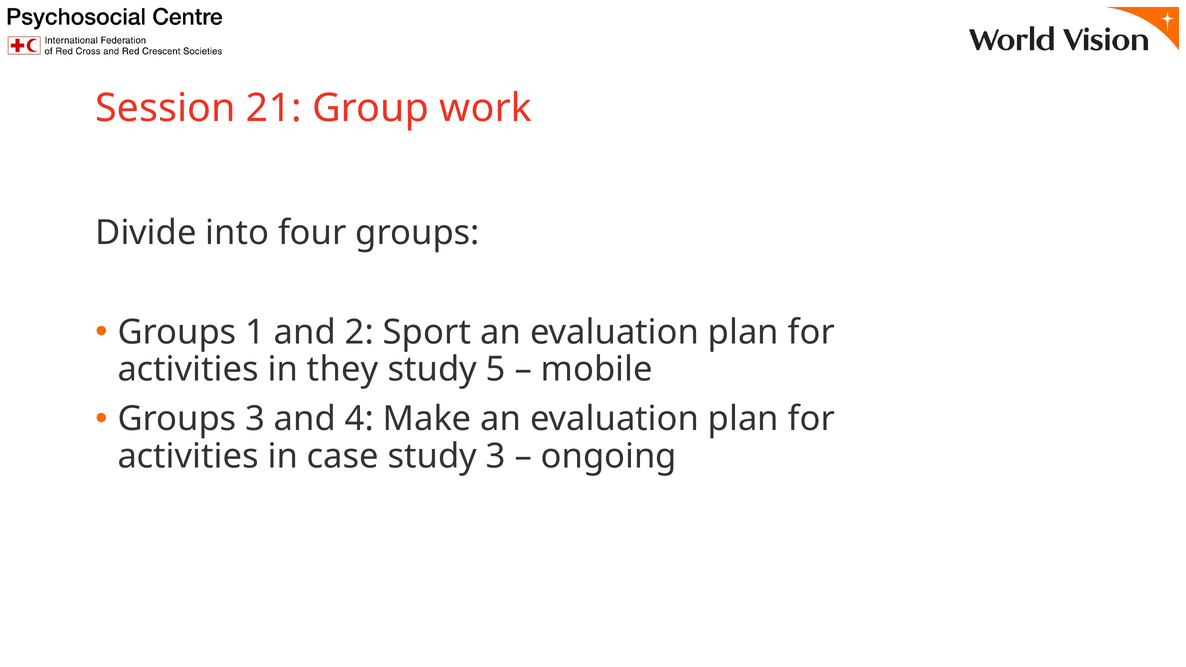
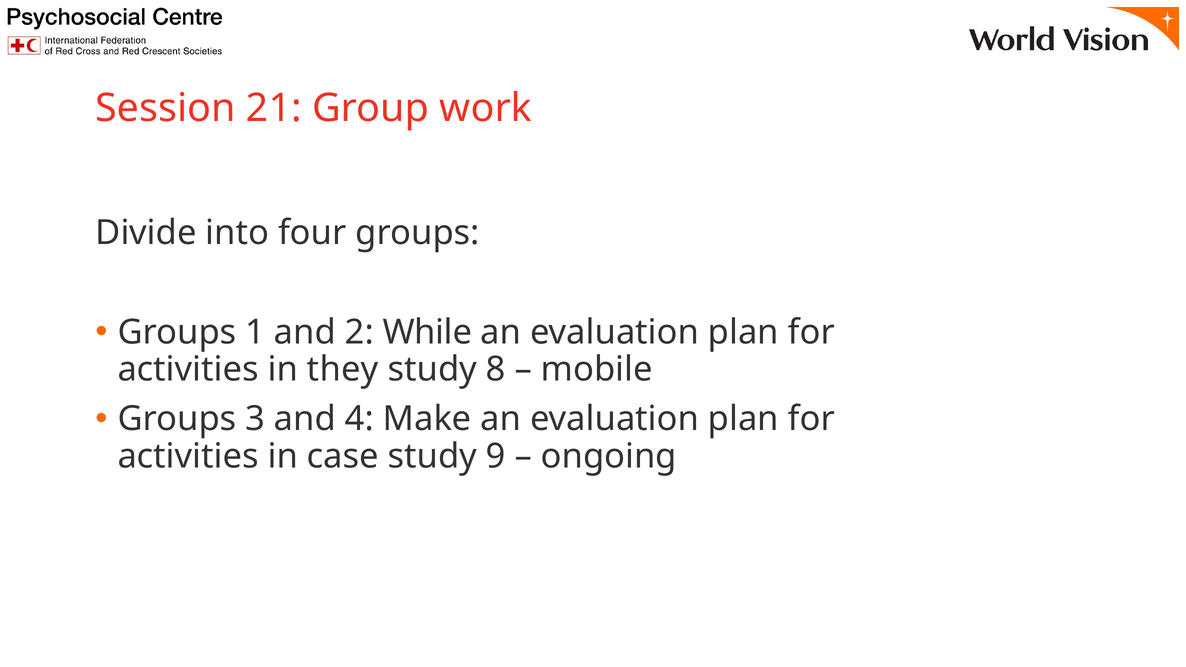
Sport: Sport -> While (427, 332)
5: 5 -> 8 (496, 369)
study 3: 3 -> 9 (496, 456)
